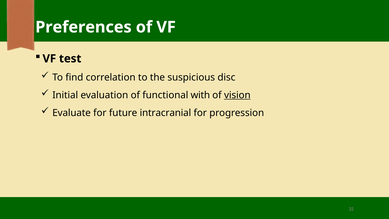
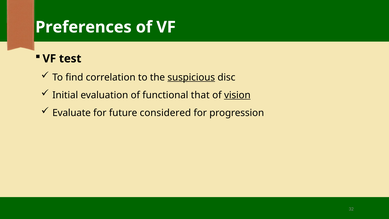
suspicious underline: none -> present (191, 77)
with: with -> that (200, 95)
intracranial: intracranial -> considered (165, 113)
